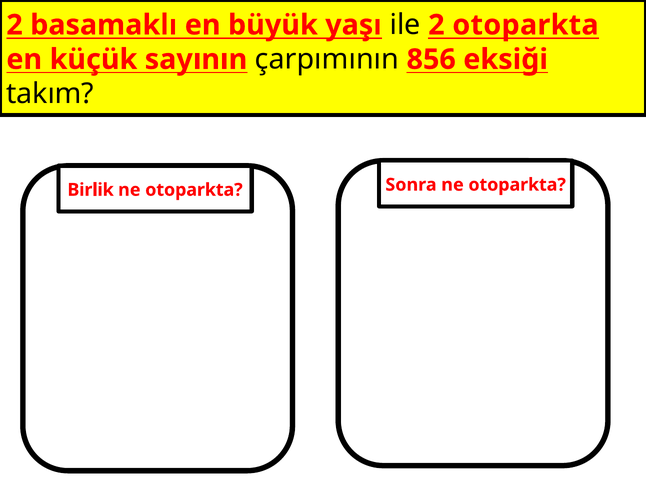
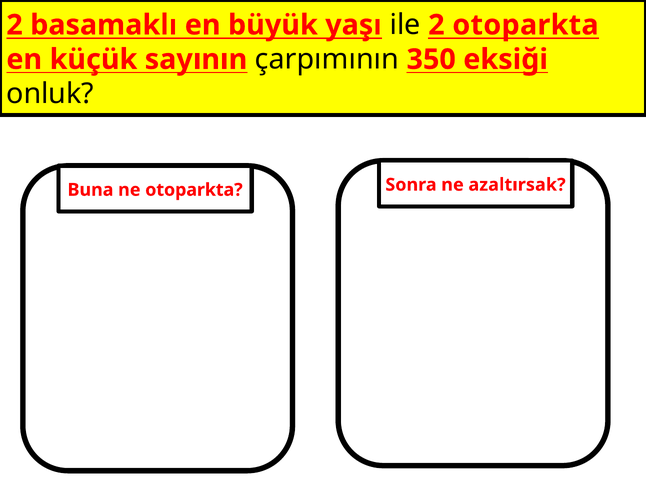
856: 856 -> 350 (431, 59)
takım: takım -> onluk (50, 94)
Birlik: Birlik -> Buna (91, 190)
Sonra ne otoparkta: otoparkta -> azaltırsak (517, 185)
